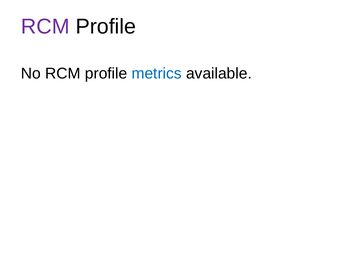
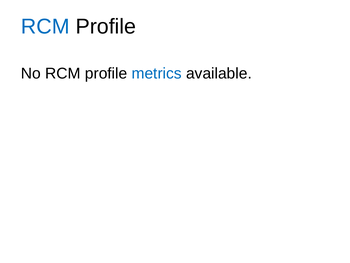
RCM colour: purple -> blue (45, 27)
